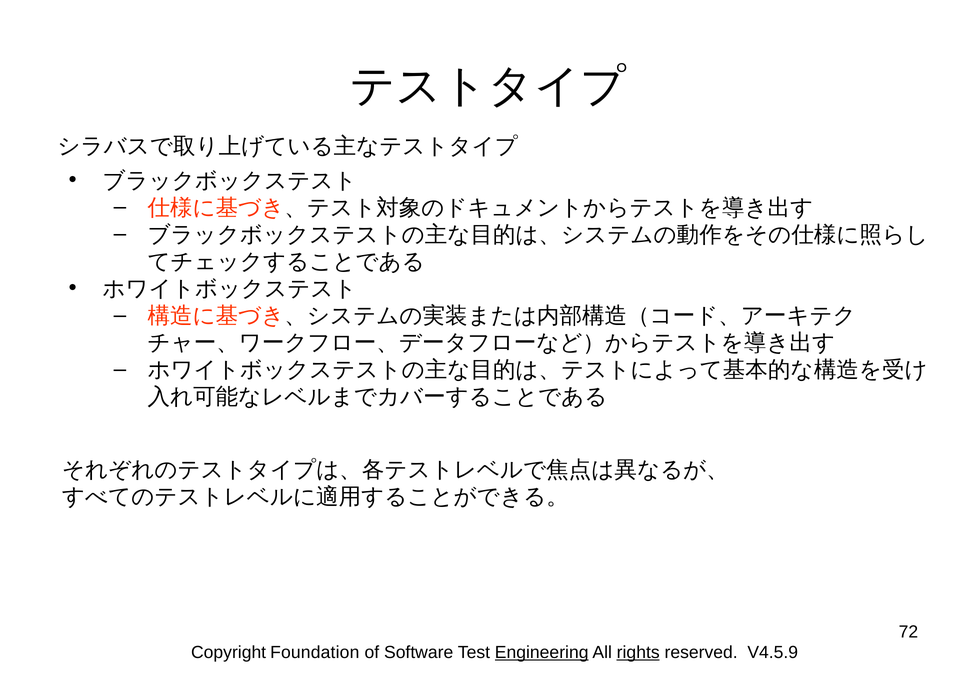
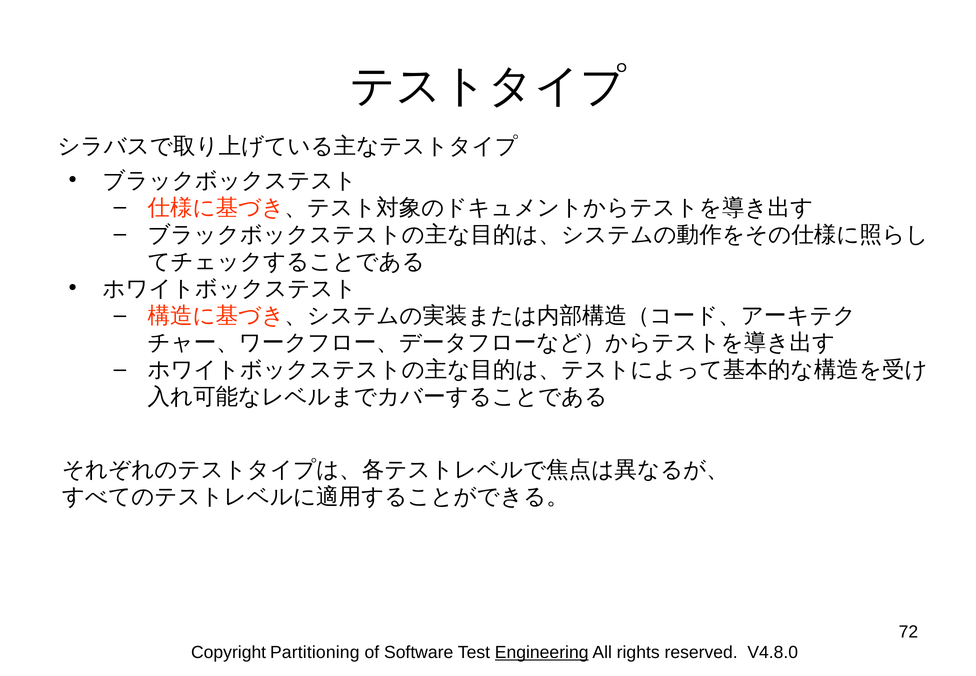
Foundation: Foundation -> Partitioning (315, 652)
rights underline: present -> none (638, 652)
V4.5.9: V4.5.9 -> V4.8.0 (773, 652)
